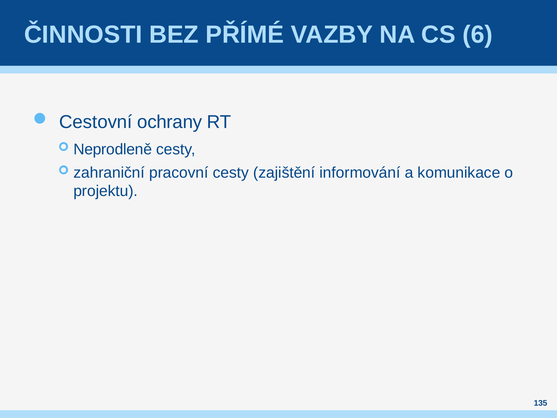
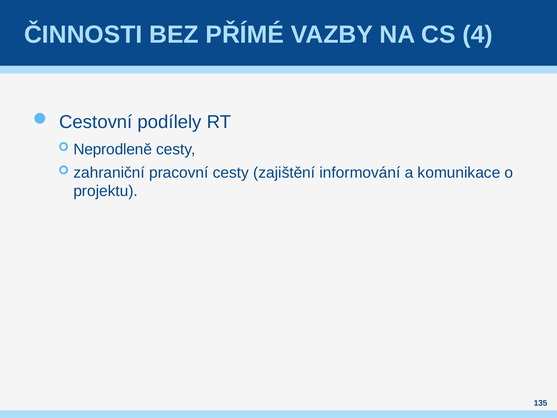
6: 6 -> 4 (478, 35)
ochrany: ochrany -> podílely (170, 122)
